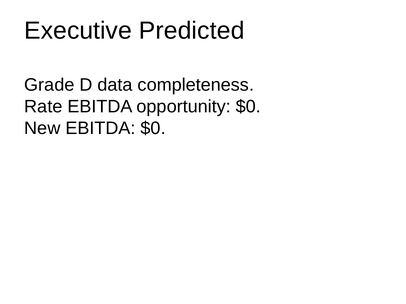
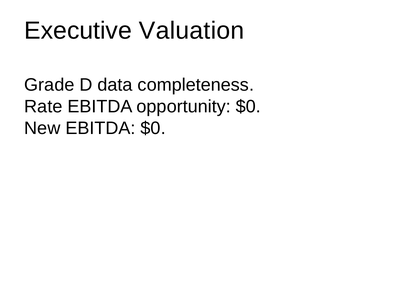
Predicted: Predicted -> Valuation (192, 31)
